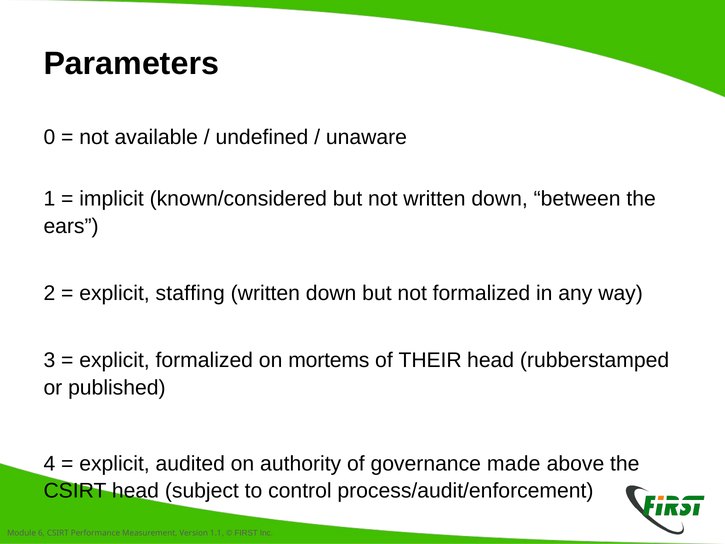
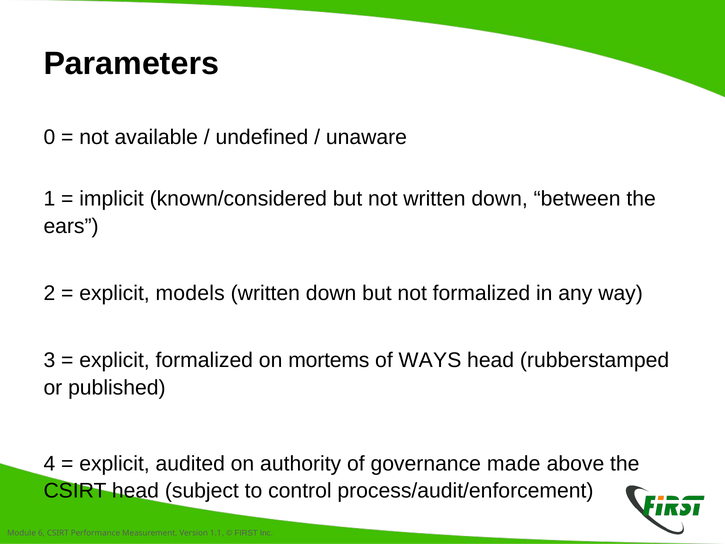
staffing: staffing -> models (190, 293)
THEIR: THEIR -> WAYS (430, 360)
